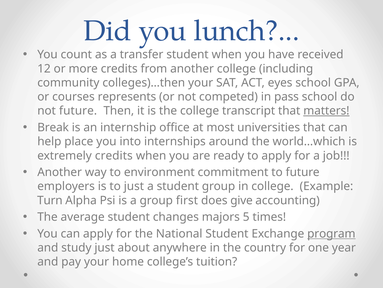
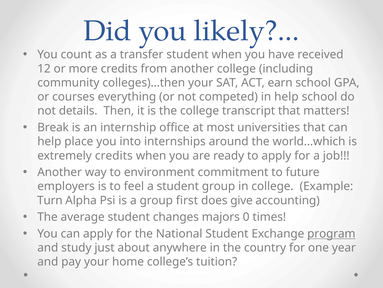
lunch: lunch -> likely (247, 31)
eyes: eyes -> earn (280, 83)
represents: represents -> everything (127, 97)
in pass: pass -> help (286, 97)
not future: future -> details (78, 111)
matters underline: present -> none (326, 111)
to just: just -> feel (134, 186)
5: 5 -> 0 (246, 216)
